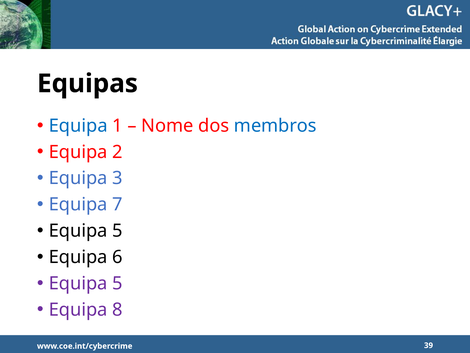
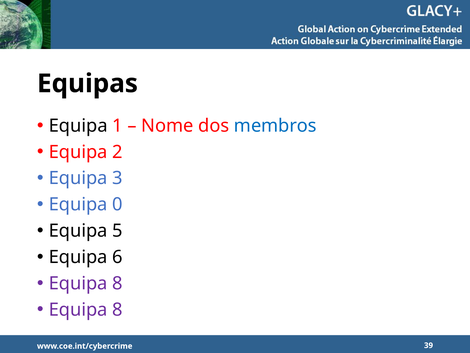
Equipa colour: blue -> black (78, 126)
7: 7 -> 0 (117, 204)
5: 5 -> 8 (117, 283)
